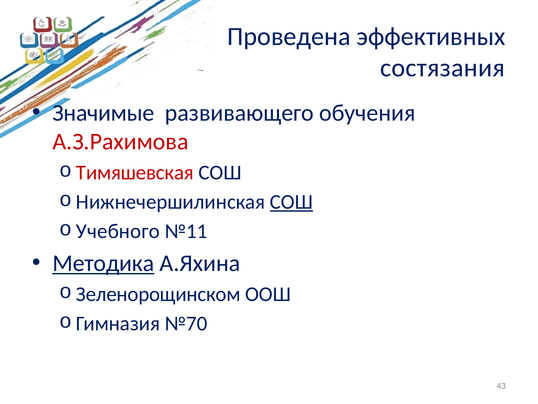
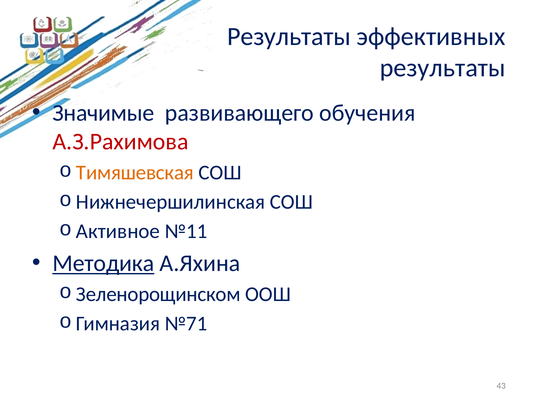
Проведена: Проведена -> Результаты (289, 36)
состязания: состязания -> результаты (443, 68)
Тимяшевская colour: red -> orange (135, 172)
СОШ underline: present -> none (291, 202)
Учебного: Учебного -> Активное (118, 231)
№70: №70 -> №71 (186, 323)
